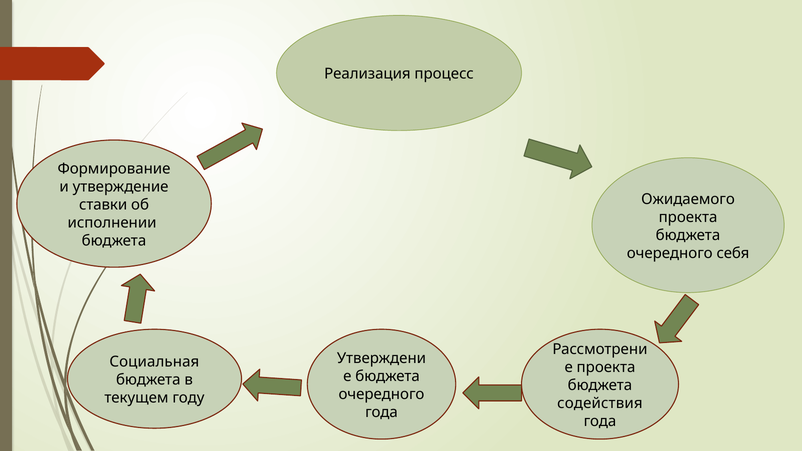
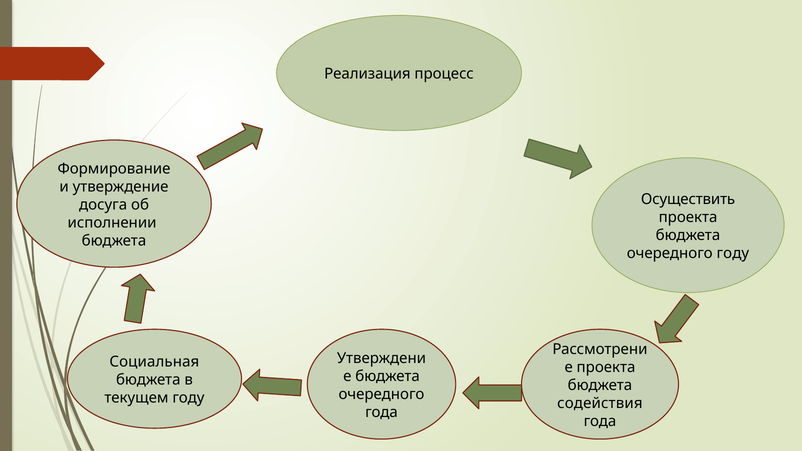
Ожидаемого: Ожидаемого -> Осуществить (688, 199)
ставки: ставки -> досуга (103, 205)
очередного себя: себя -> году (733, 253)
